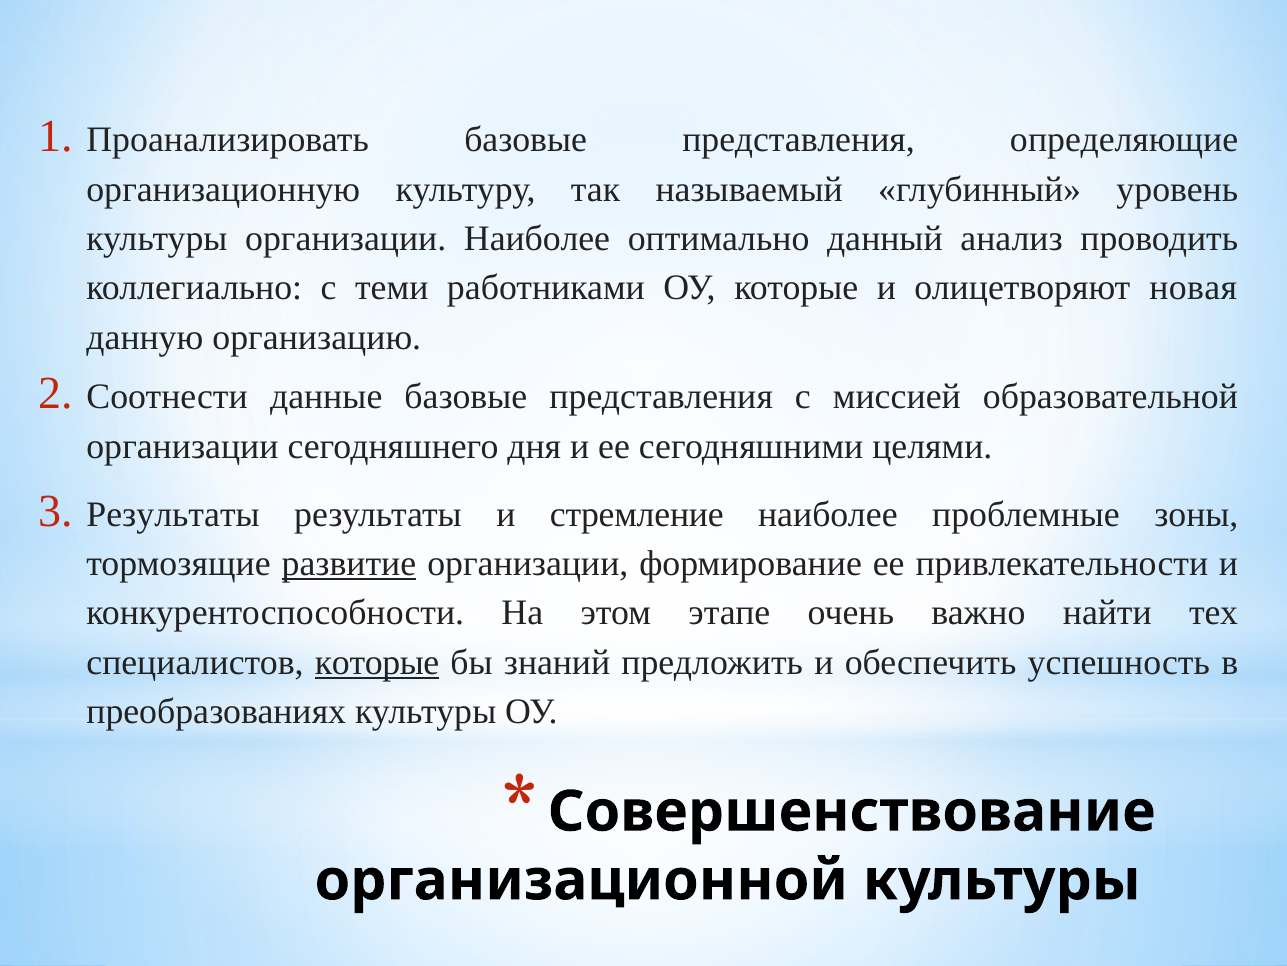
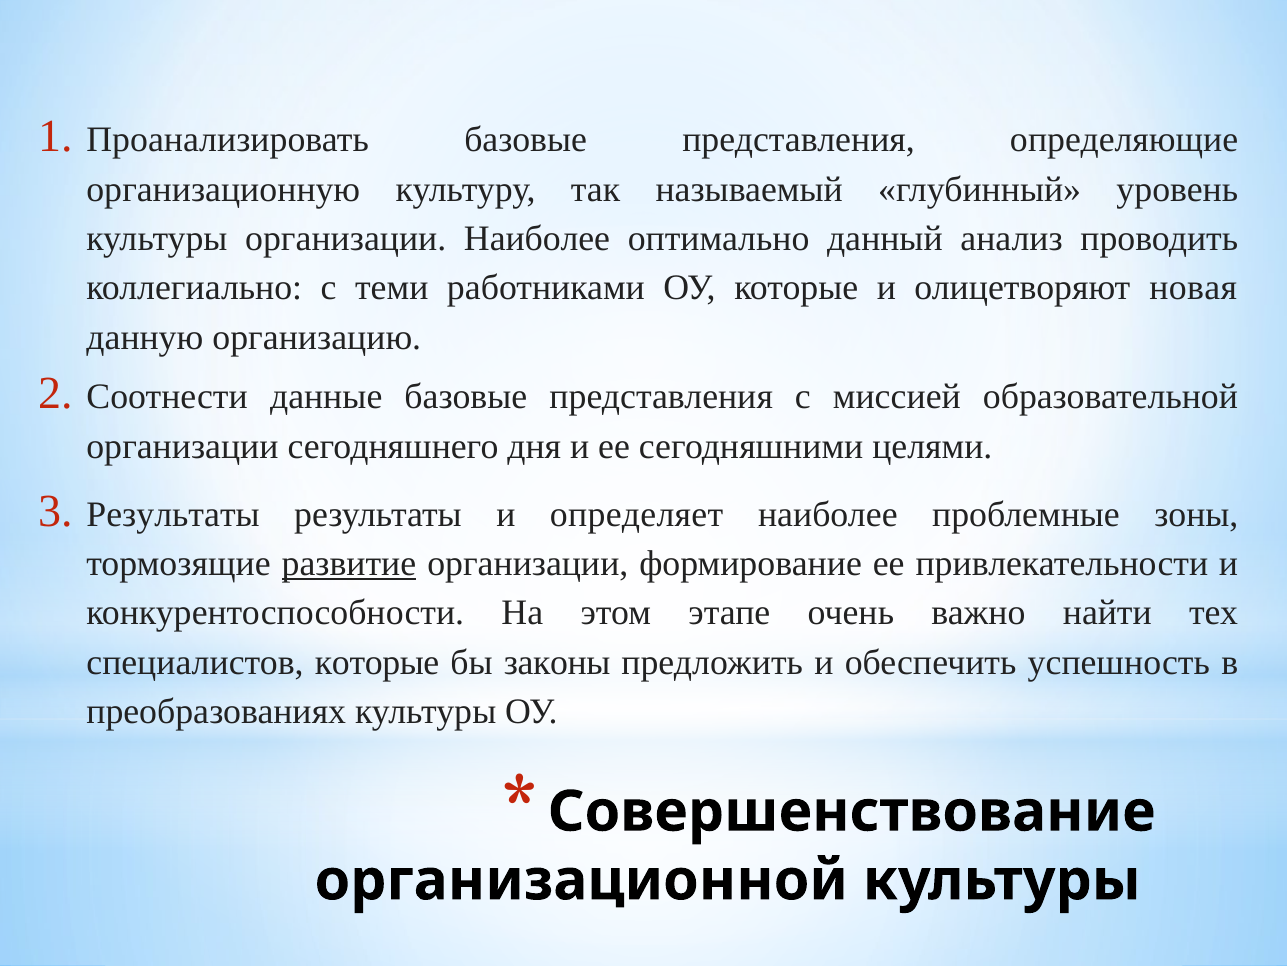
стремление: стремление -> определяет (637, 514)
которые underline: present -> none (377, 662)
знаний: знаний -> законы (557, 662)
